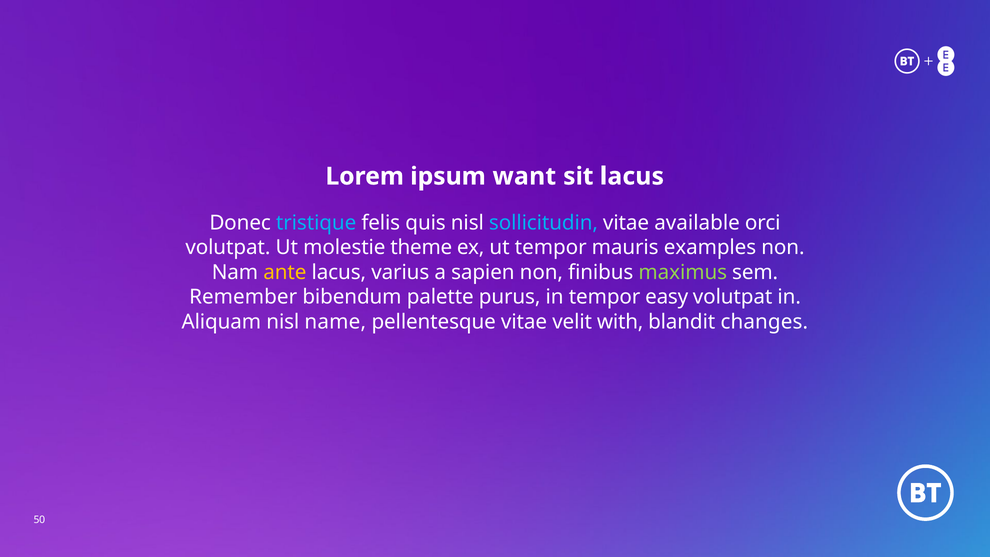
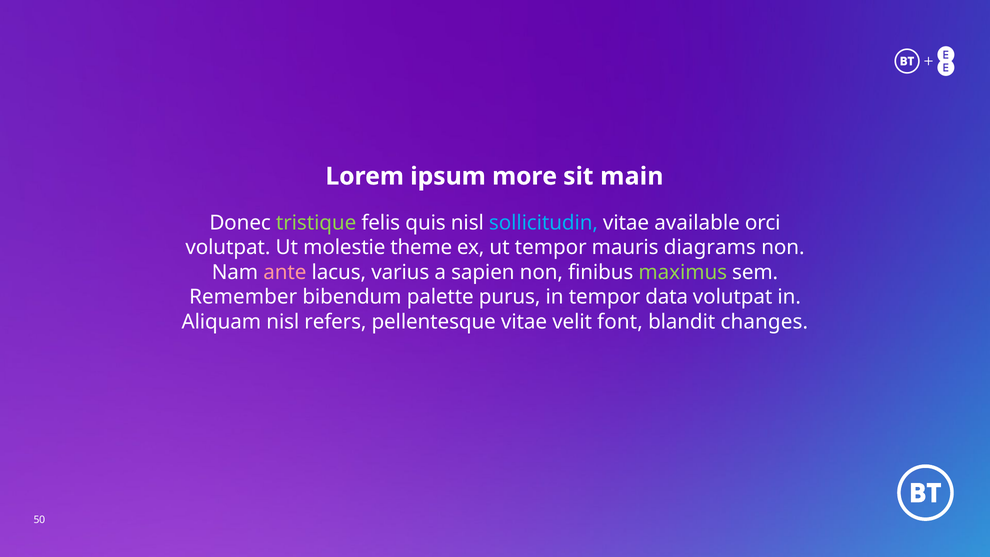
want: want -> more (525, 176)
sit lacus: lacus -> main (632, 176)
tristique colour: light blue -> light green (316, 223)
examples: examples -> diagrams (710, 247)
ante colour: yellow -> pink (285, 272)
easy: easy -> data (667, 297)
name: name -> refers (335, 322)
with: with -> font (620, 322)
